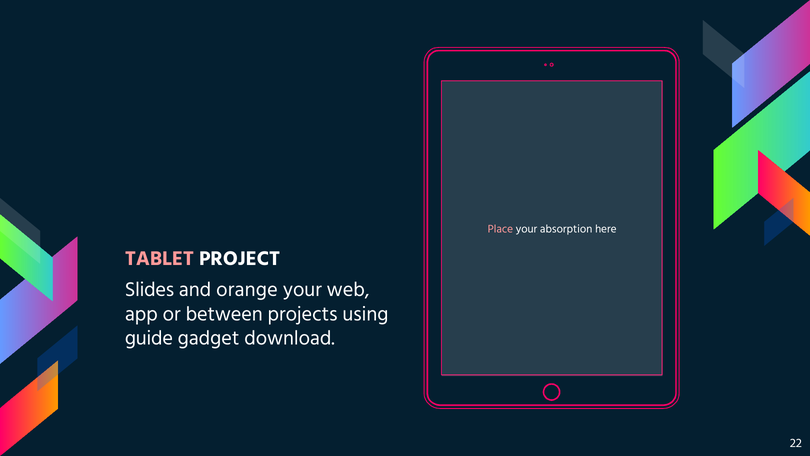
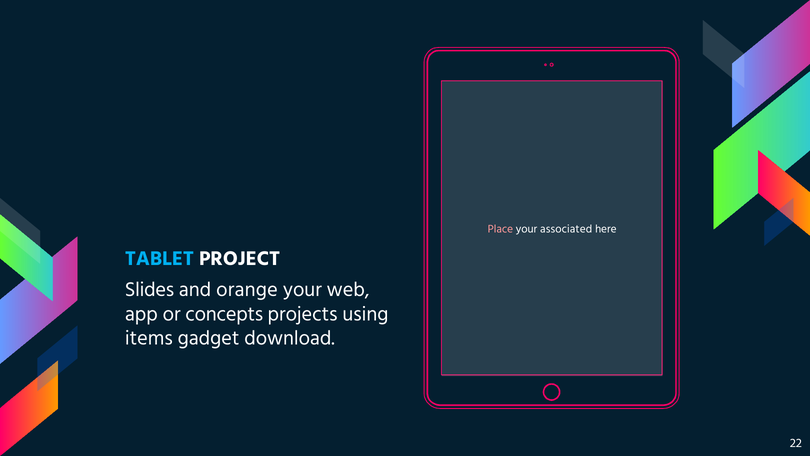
absorption: absorption -> associated (566, 229)
TABLET colour: pink -> light blue (159, 258)
between: between -> concepts (224, 314)
guide: guide -> items (149, 338)
